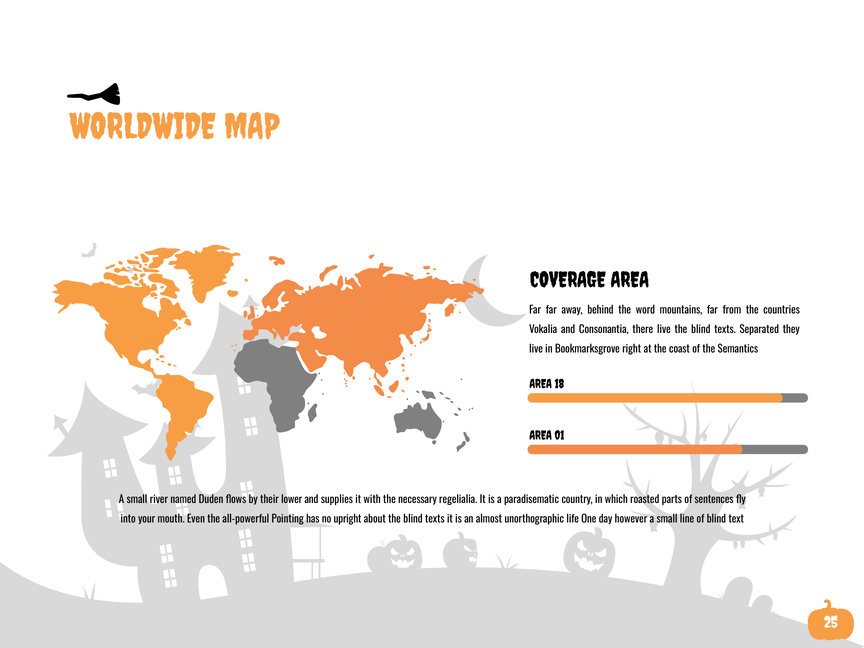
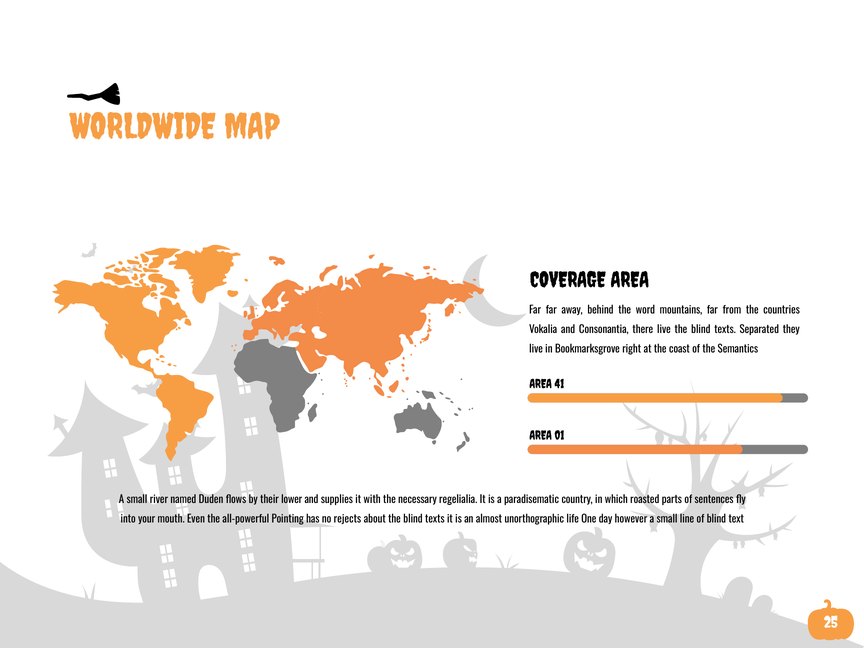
18: 18 -> 41 (559, 384)
upright: upright -> rejects (347, 519)
